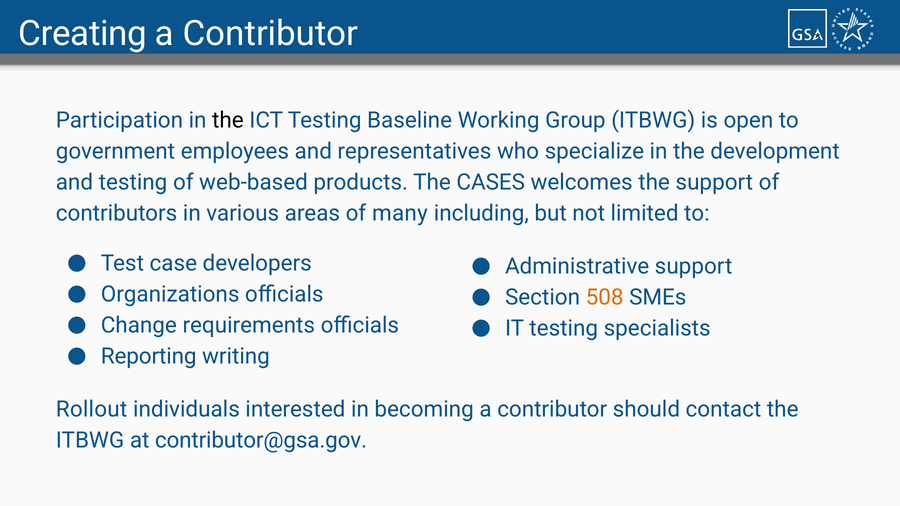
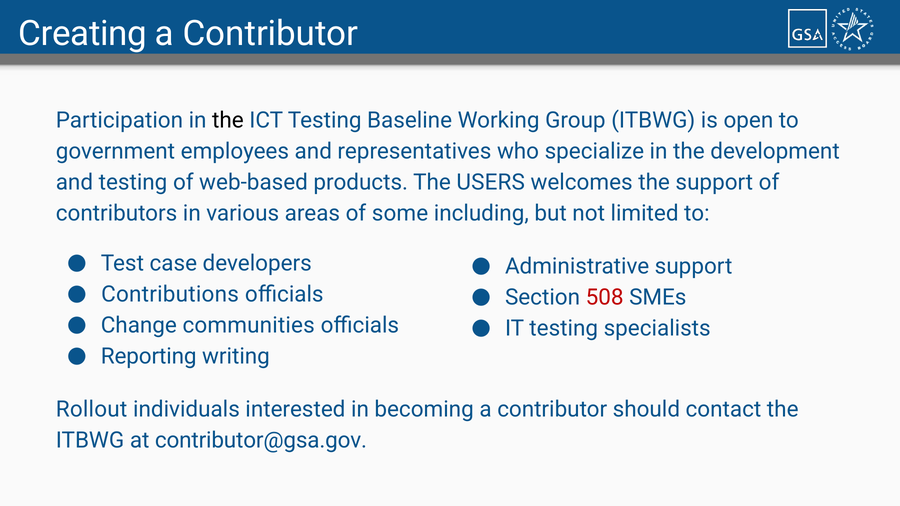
CASES: CASES -> USERS (491, 182)
many: many -> some (400, 213)
Organizations: Organizations -> Contributions (170, 294)
508 colour: orange -> red (605, 297)
requirements: requirements -> communities (249, 325)
